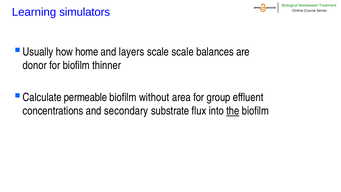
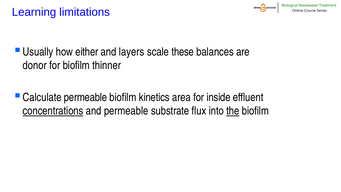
simulators: simulators -> limitations (85, 12)
home: home -> either (87, 52)
scale scale: scale -> these (183, 52)
without: without -> kinetics (154, 97)
group: group -> inside (219, 97)
concentrations underline: none -> present (53, 111)
and secondary: secondary -> permeable (126, 111)
